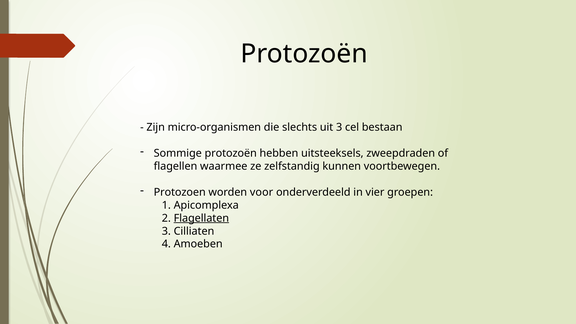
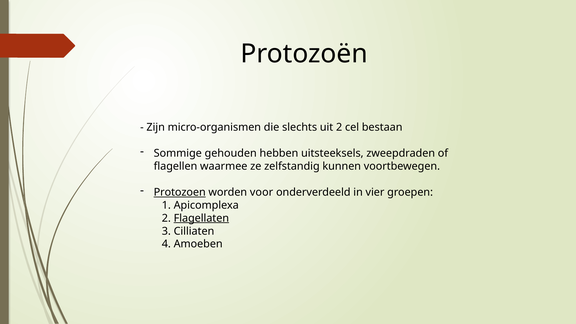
uit 3: 3 -> 2 (339, 127)
Sommige protozoën: protozoën -> gehouden (231, 153)
Protozoen underline: none -> present (180, 192)
